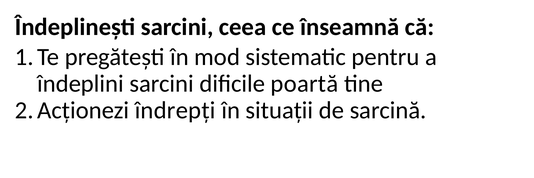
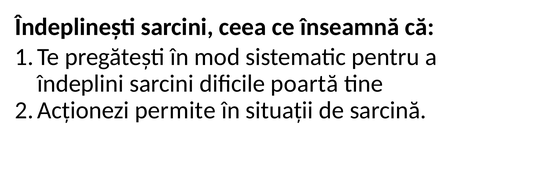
îndrepți: îndrepți -> permite (175, 110)
